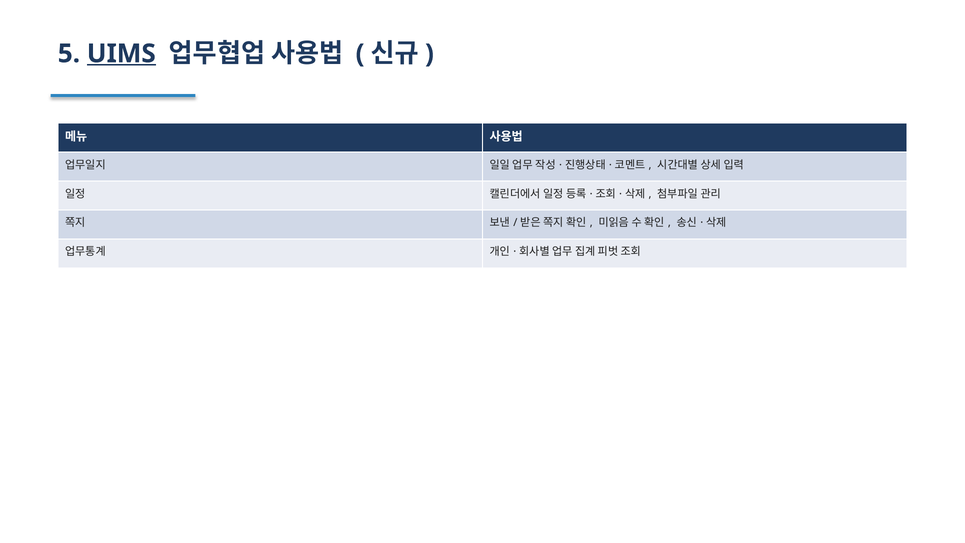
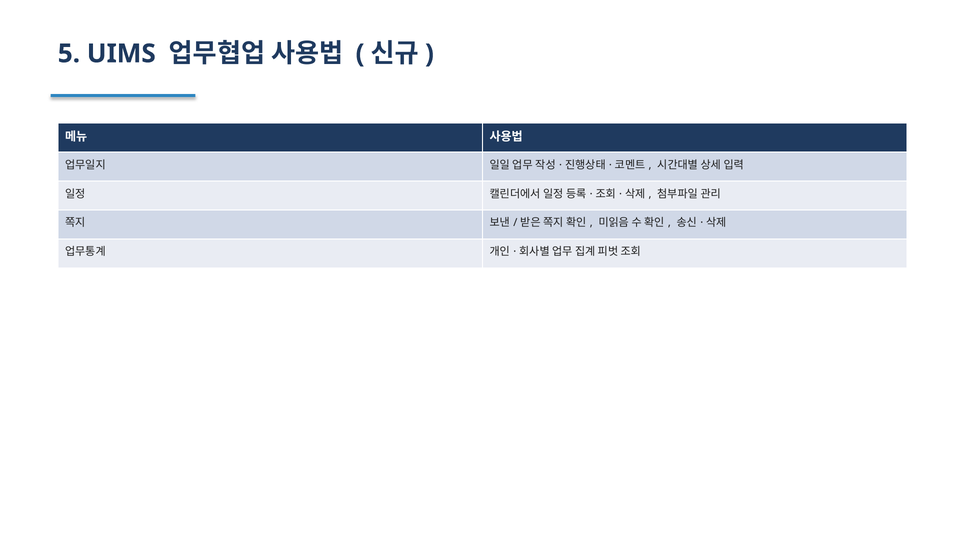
UIMS underline: present -> none (121, 54)
